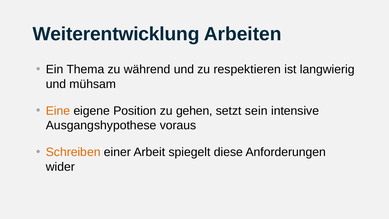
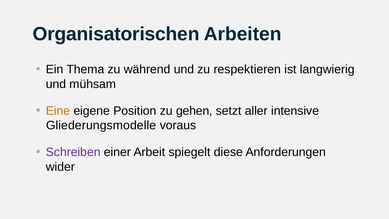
Weiterentwicklung: Weiterentwicklung -> Organisatorischen (116, 34)
sein: sein -> aller (256, 111)
Ausgangshypothese: Ausgangshypothese -> Gliederungsmodelle (101, 125)
Schreiben colour: orange -> purple (73, 152)
